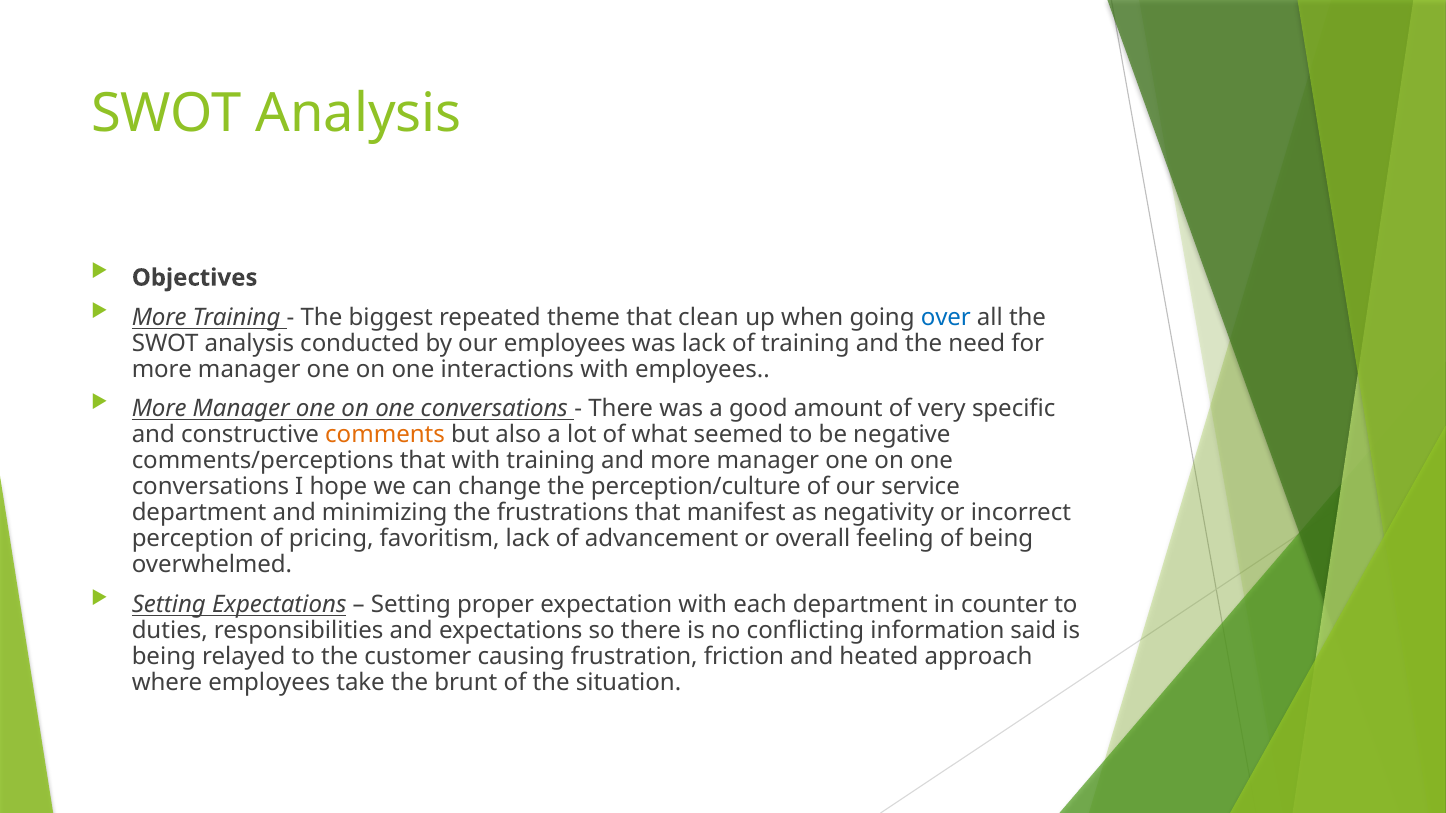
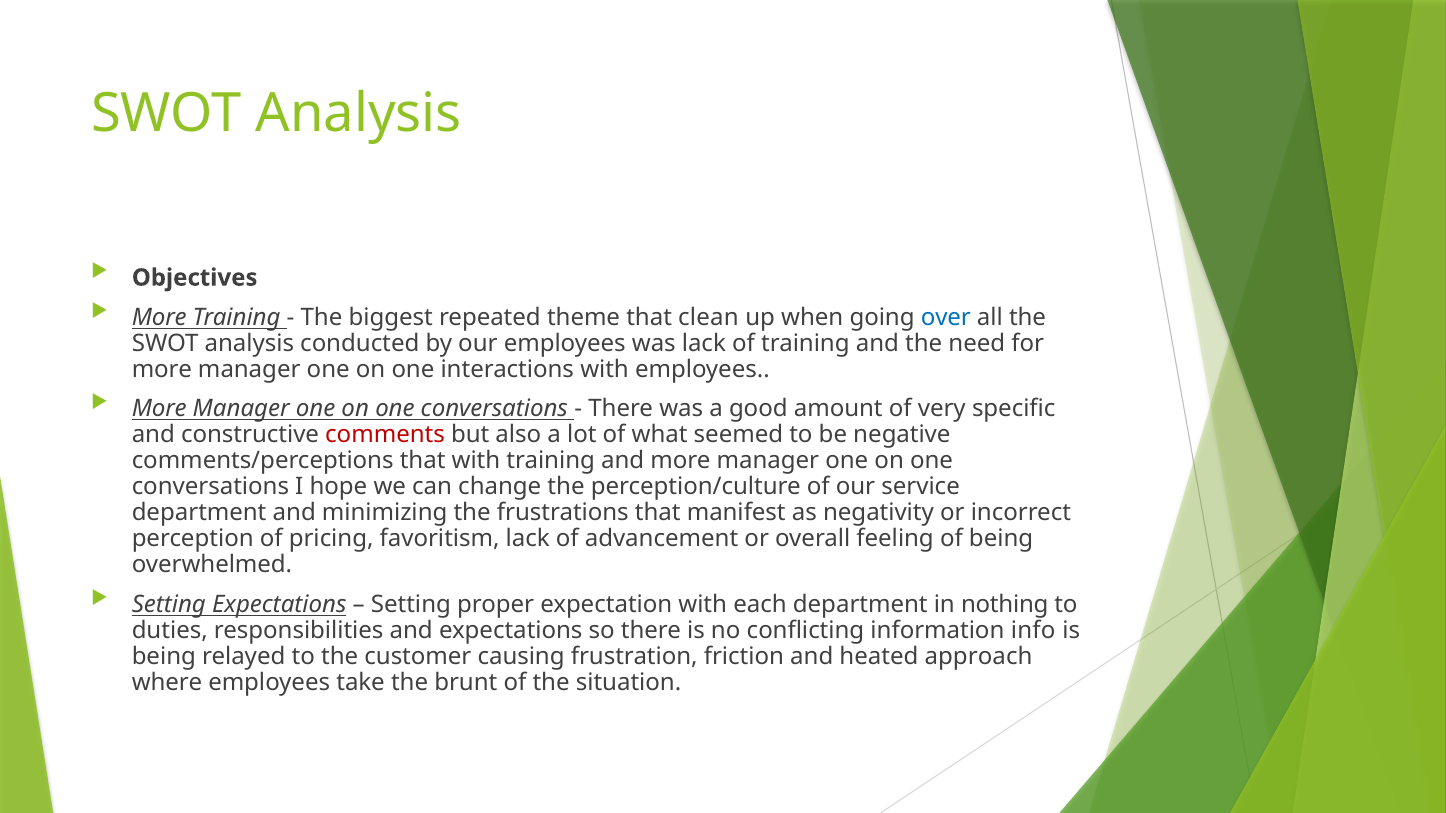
comments colour: orange -> red (385, 435)
counter: counter -> nothing (1005, 604)
said: said -> info (1033, 630)
